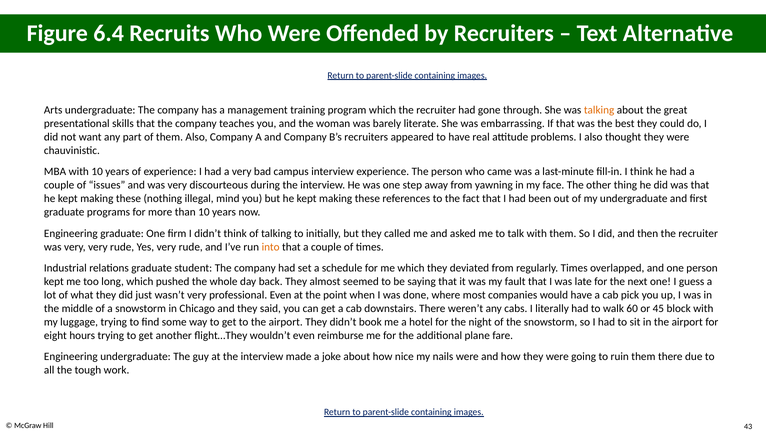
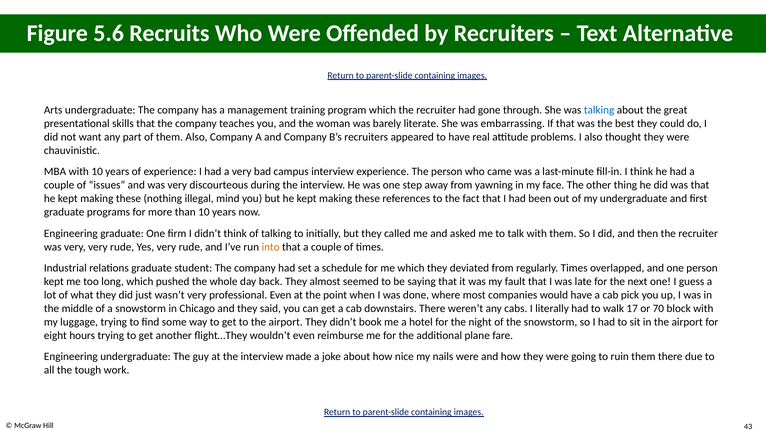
6.4: 6.4 -> 5.6 (109, 33)
talking colour: orange -> blue (599, 110)
60: 60 -> 17 (632, 308)
45: 45 -> 70 (658, 308)
